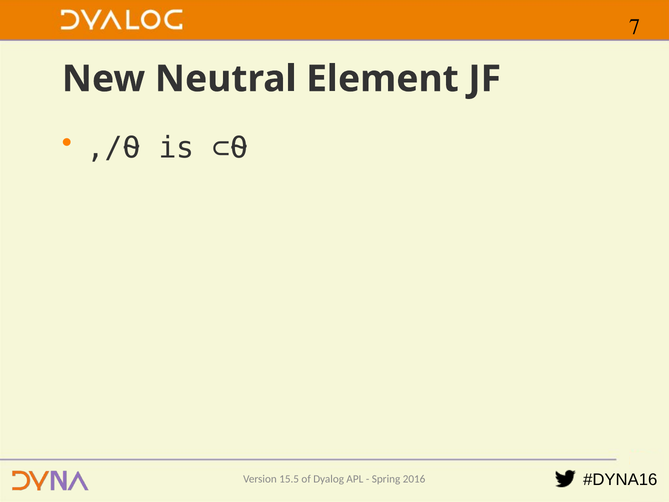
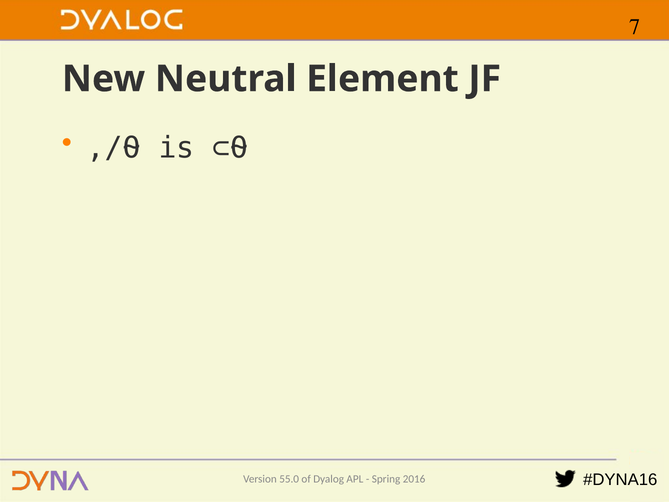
15.5: 15.5 -> 55.0 (289, 479)
